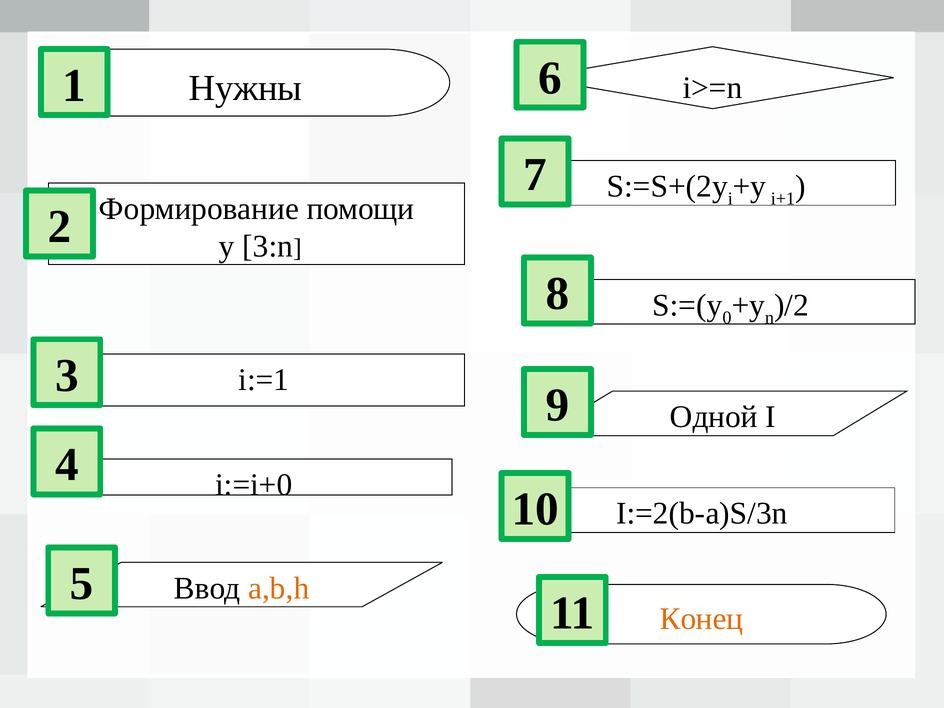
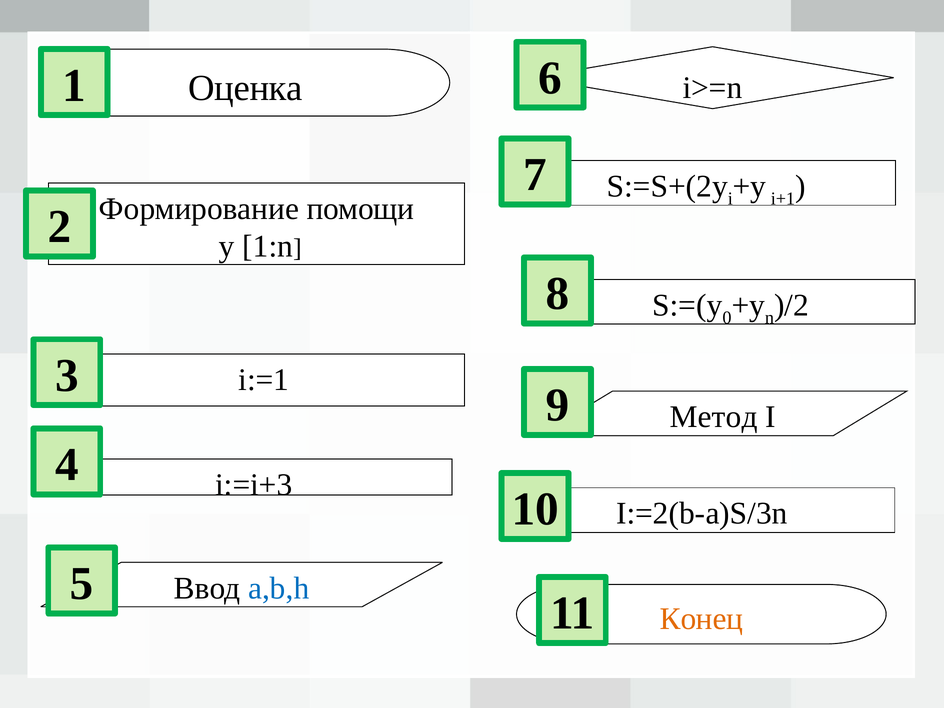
Нужны: Нужны -> Оценка (245, 88)
3:n: 3:n -> 1:n (268, 247)
Одной: Одной -> Метод (714, 417)
i:=i+0: i:=i+0 -> i:=i+3 (254, 485)
a,b,h colour: orange -> blue (279, 588)
